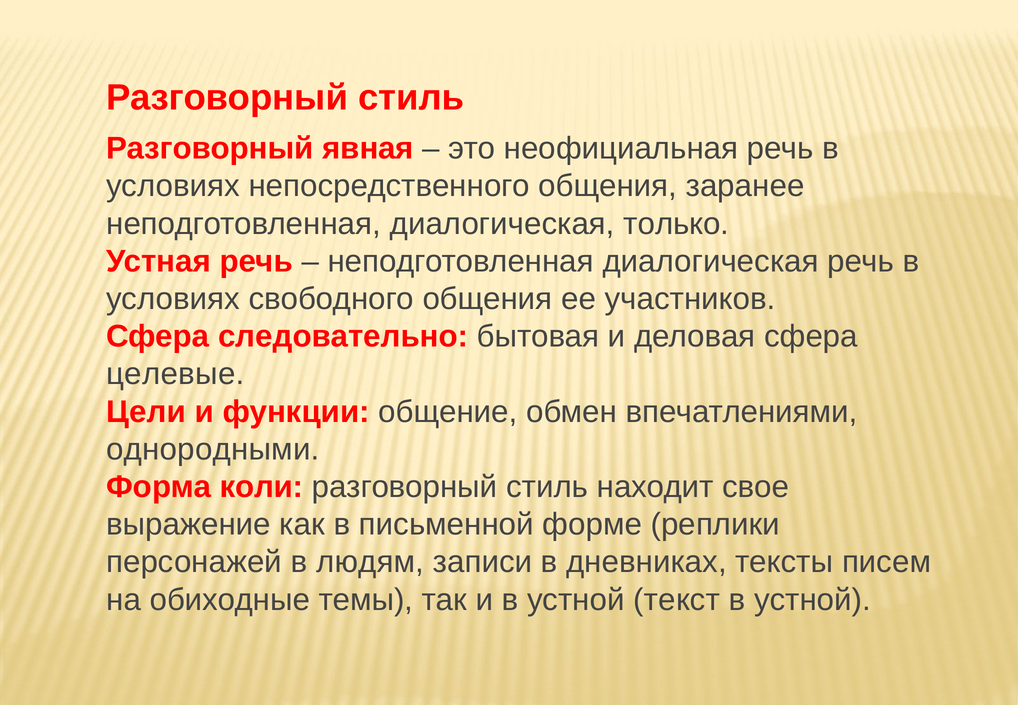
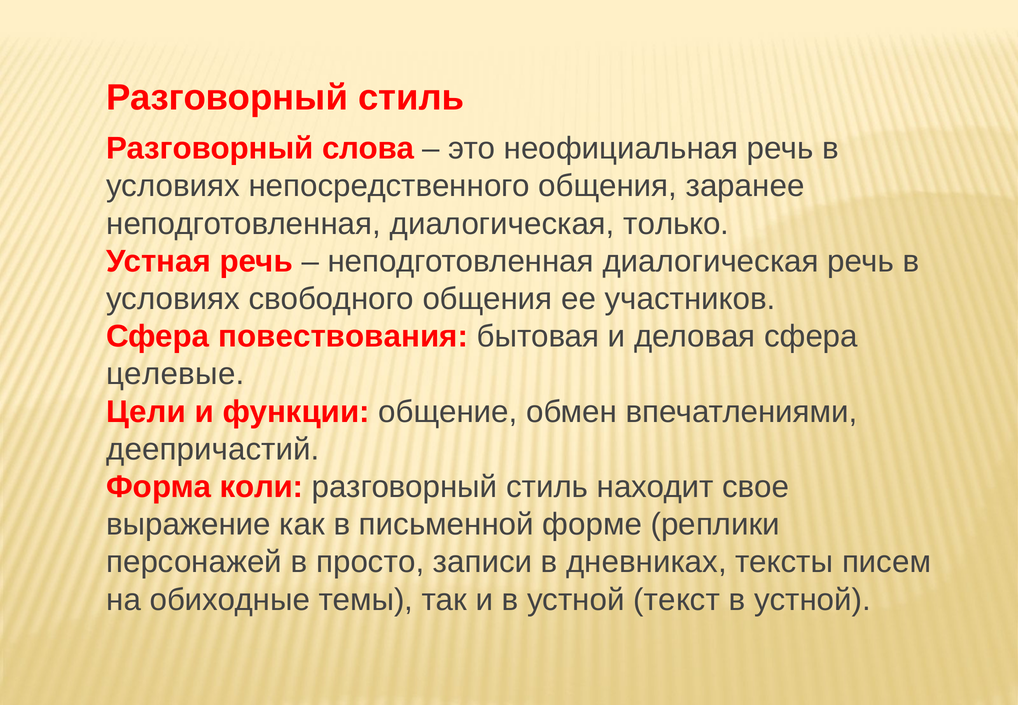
явная: явная -> слова (368, 148)
следовательно: следовательно -> повествования (343, 336)
однородными: однородными -> деепричастий (213, 449)
людям: людям -> просто (370, 562)
